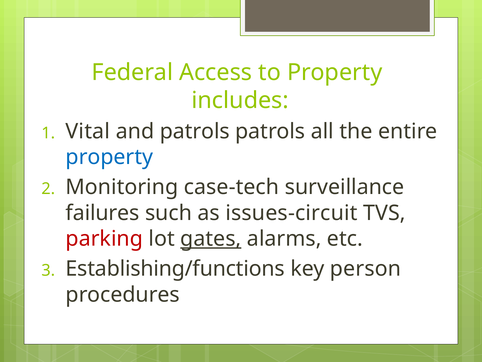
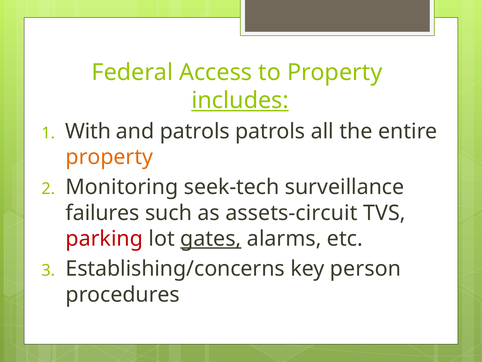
includes underline: none -> present (240, 100)
Vital: Vital -> With (88, 131)
property colour: blue -> orange (109, 157)
case-tech: case-tech -> seek-tech (232, 187)
issues-circuit: issues-circuit -> assets-circuit (292, 213)
Establishing/functions: Establishing/functions -> Establishing/concerns (175, 268)
